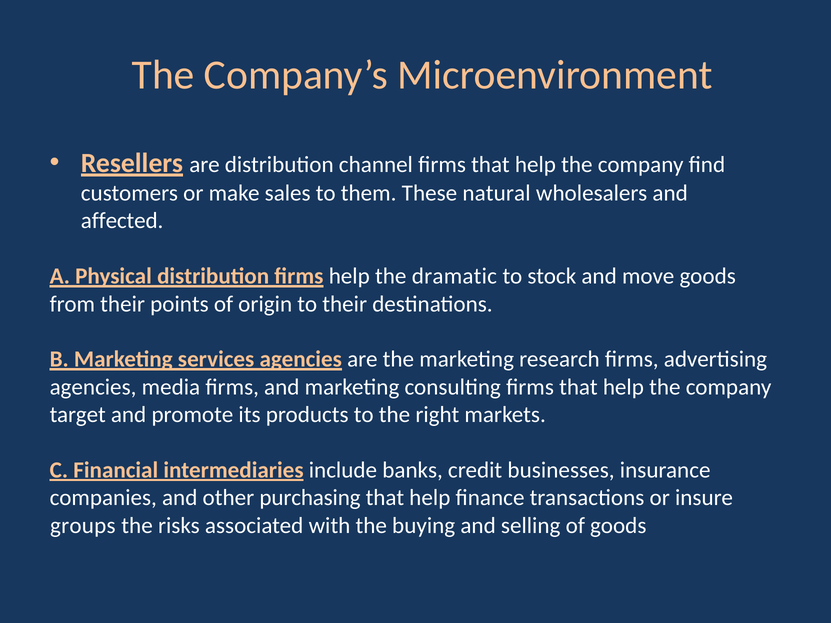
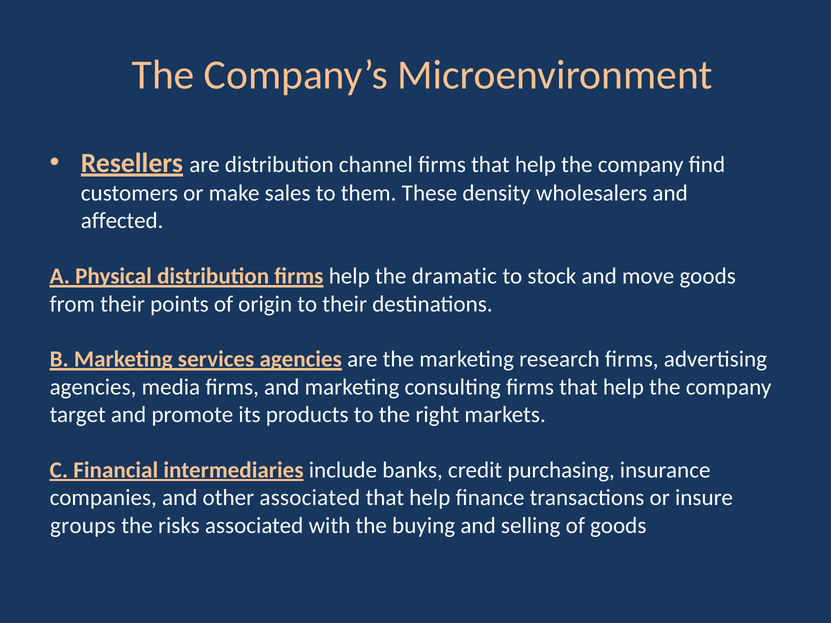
natural: natural -> density (497, 193)
businesses: businesses -> purchasing (561, 470)
other purchasing: purchasing -> associated (310, 498)
